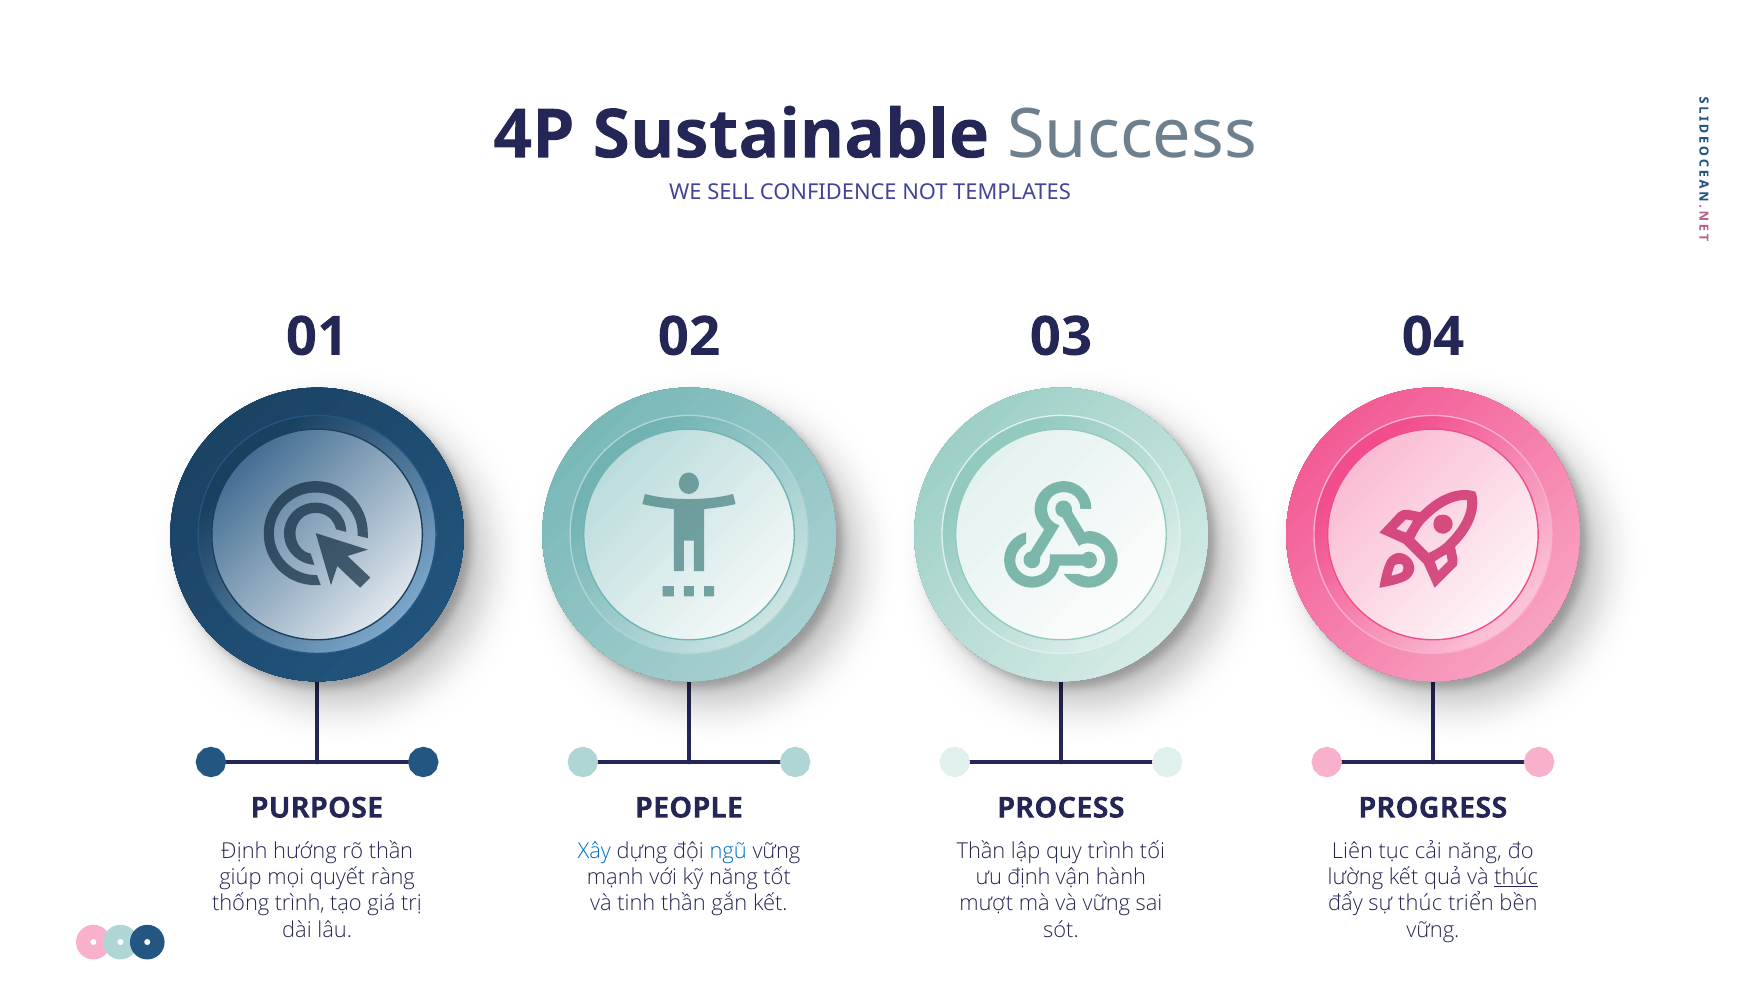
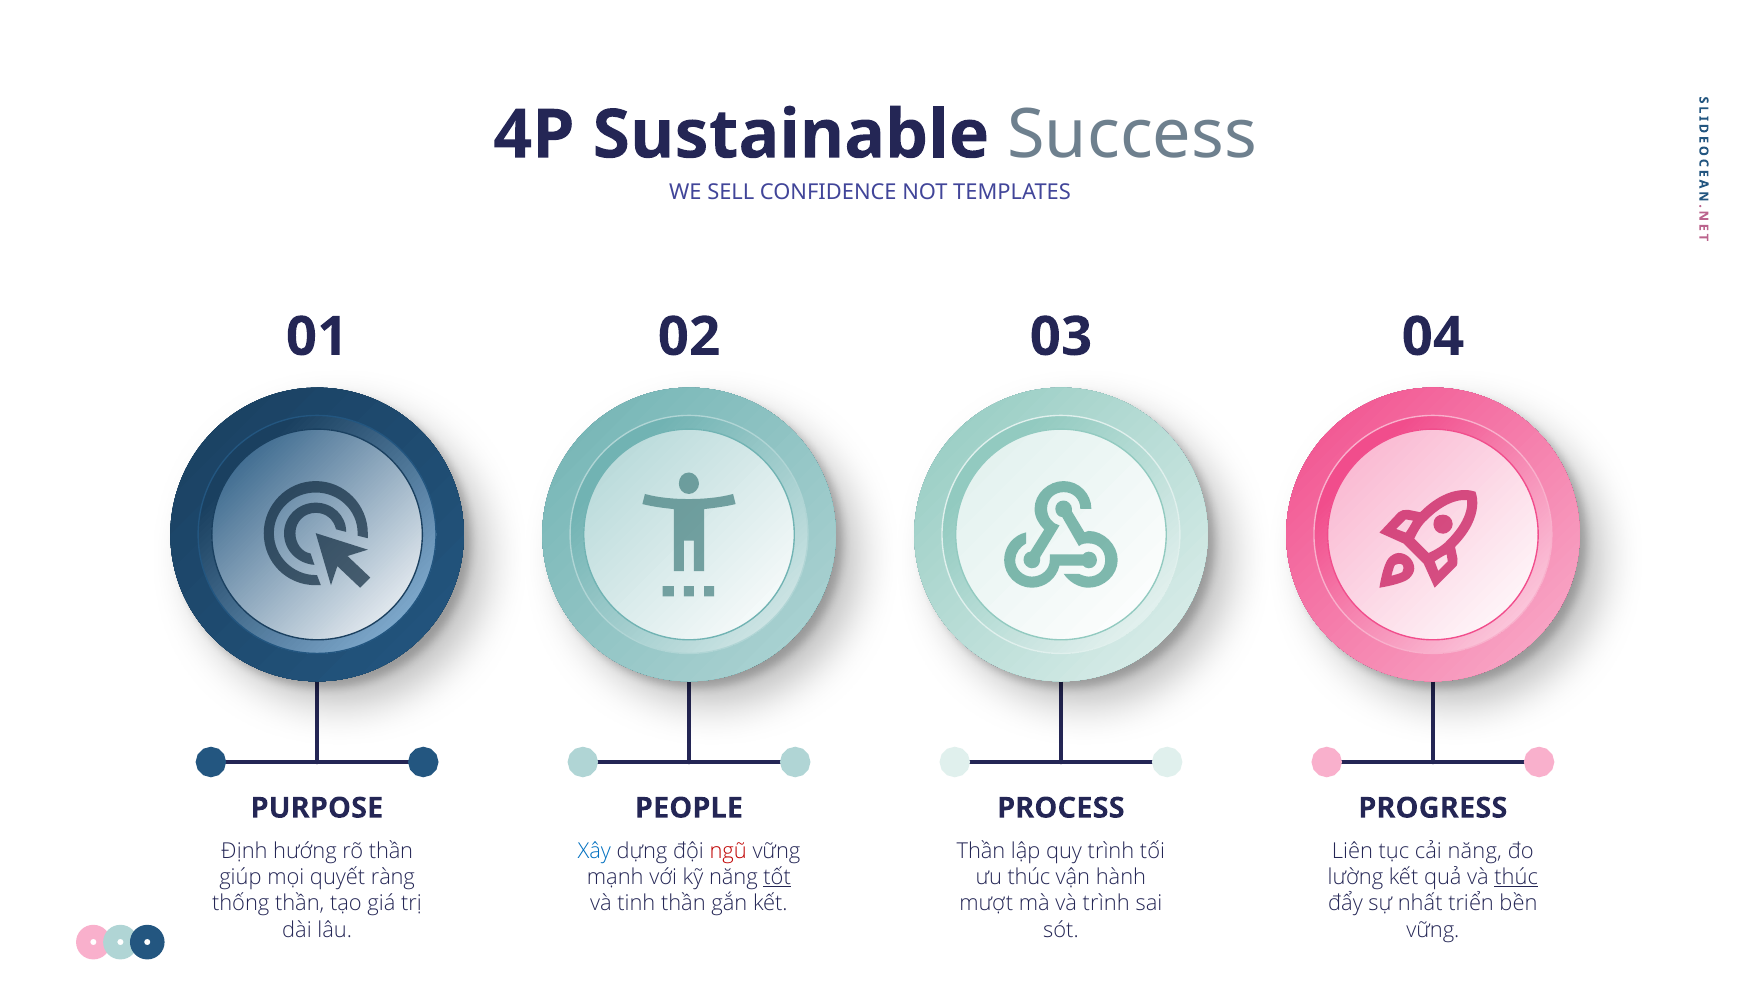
ngũ colour: blue -> red (728, 851)
tốt underline: none -> present (777, 877)
ưu định: định -> thúc (1029, 877)
thống trình: trình -> thần (300, 903)
và vững: vững -> trình (1106, 903)
sự thúc: thúc -> nhất (1420, 903)
